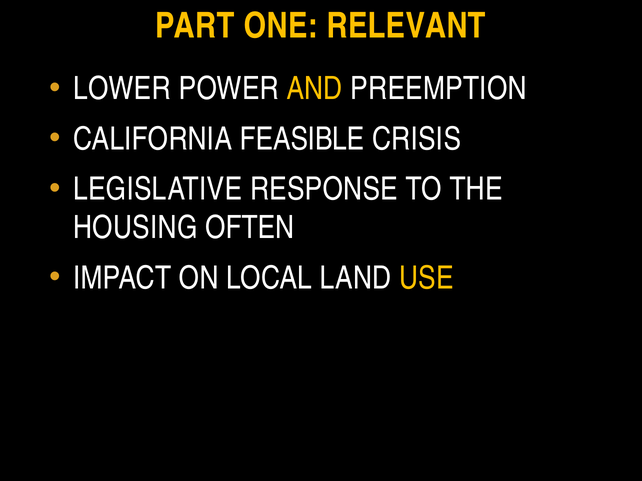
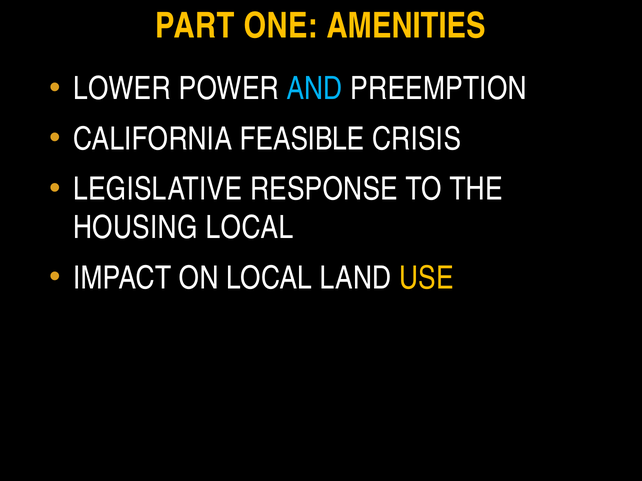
RELEVANT: RELEVANT -> AMENITIES (406, 26)
AND colour: yellow -> light blue (315, 89)
HOUSING OFTEN: OFTEN -> LOCAL (250, 228)
